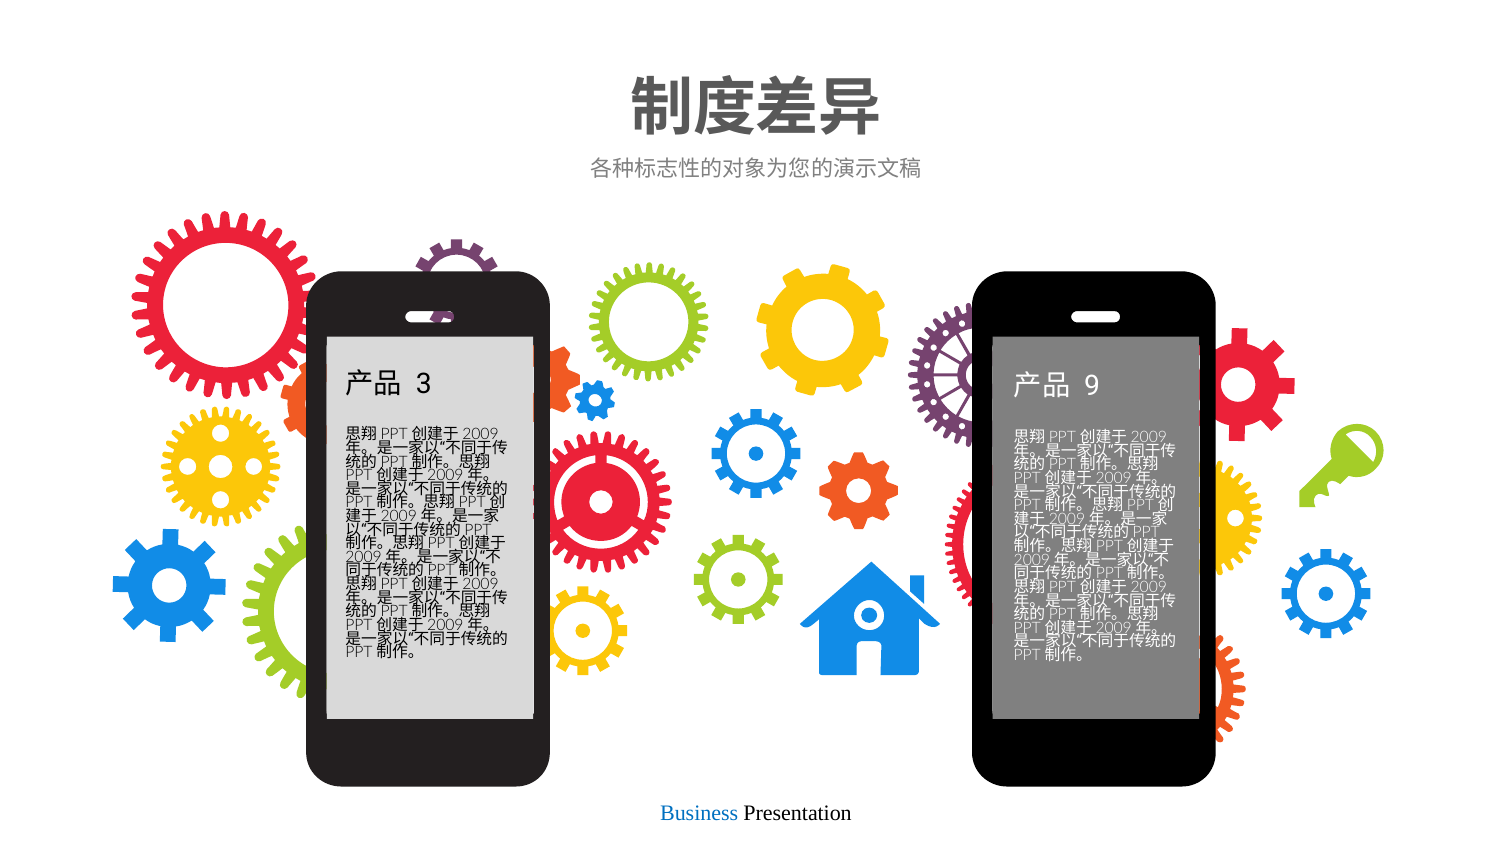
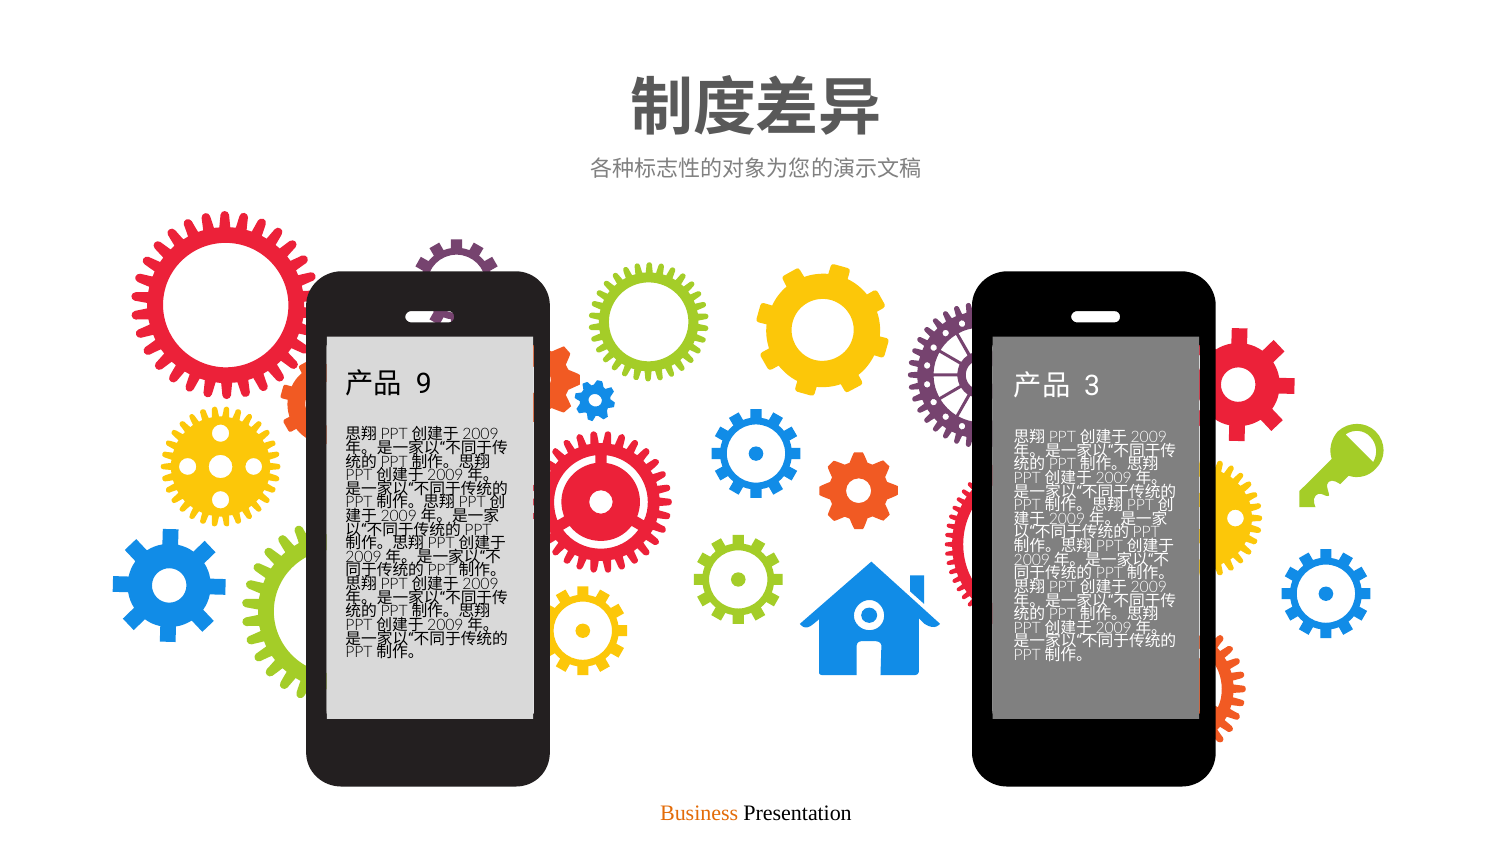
3: 3 -> 9 (424, 384)
9: 9 -> 3 (1092, 386)
Business colour: blue -> orange (699, 812)
